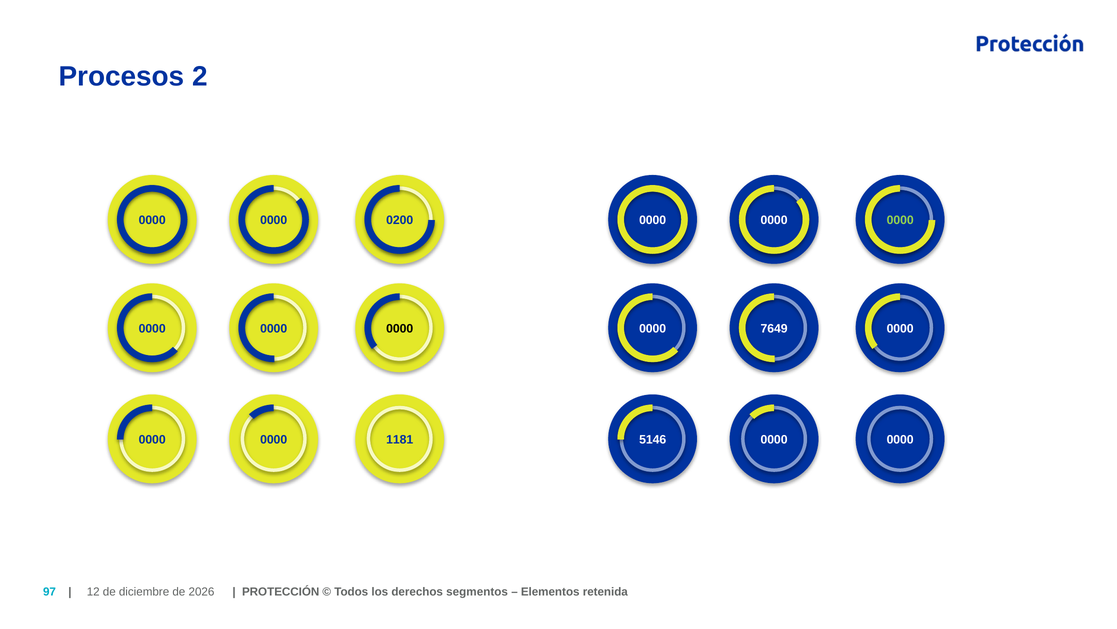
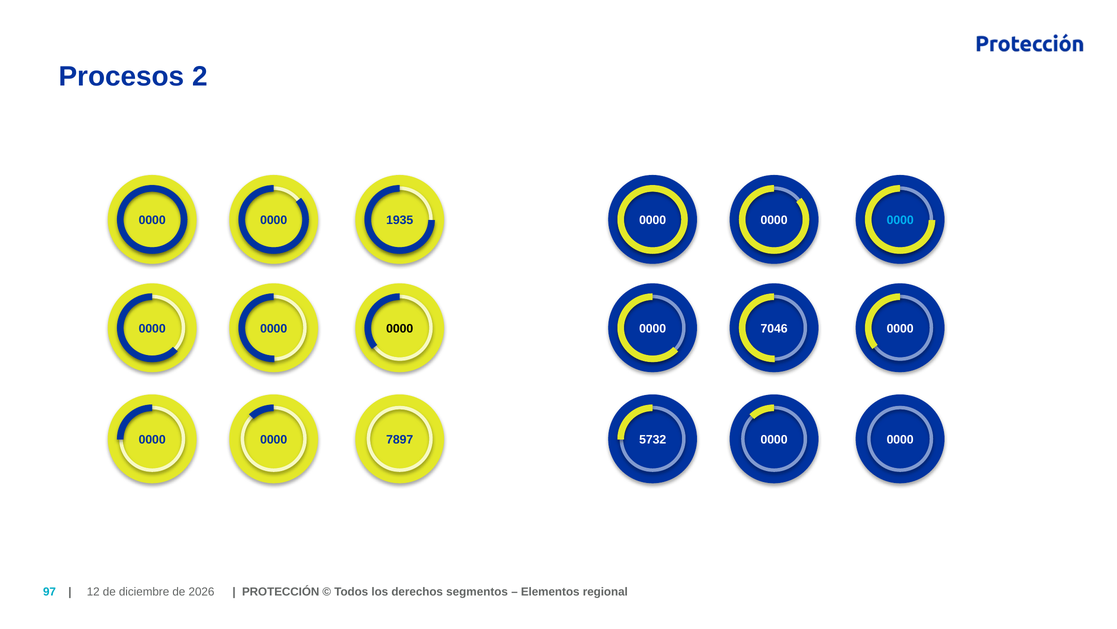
0200: 0200 -> 1935 (400, 220)
0000 colour: light green -> light blue (900, 220)
7649: 7649 -> 7046 (774, 328)
1181: 1181 -> 7897 (400, 439)
5146: 5146 -> 5732 (653, 439)
retenida: retenida -> regional (605, 591)
